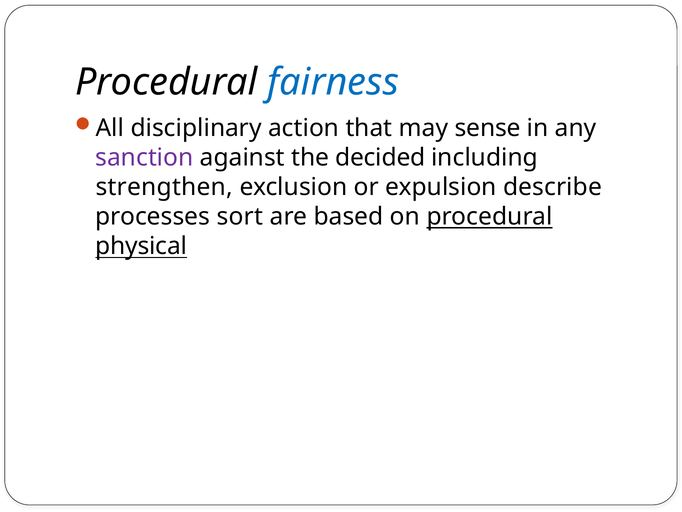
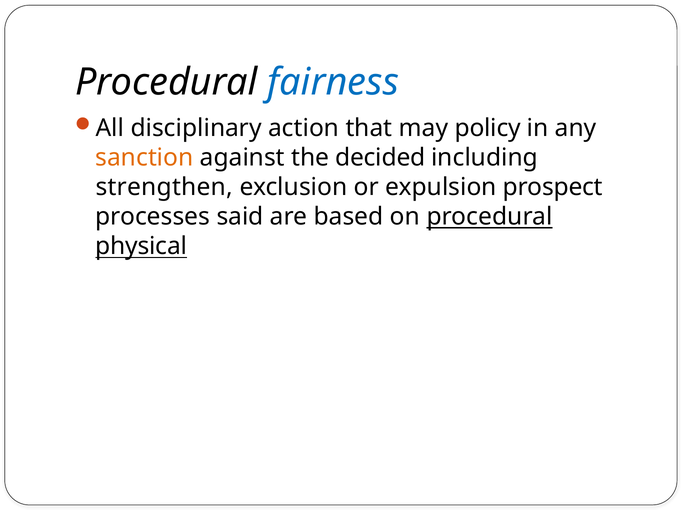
sense: sense -> policy (488, 128)
sanction colour: purple -> orange (144, 157)
describe: describe -> prospect (553, 187)
sort: sort -> said (240, 216)
